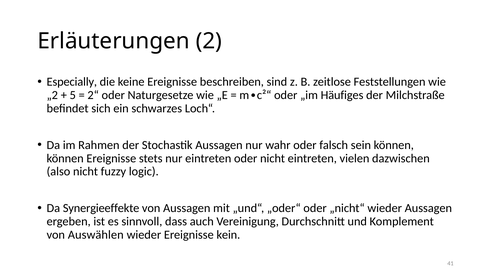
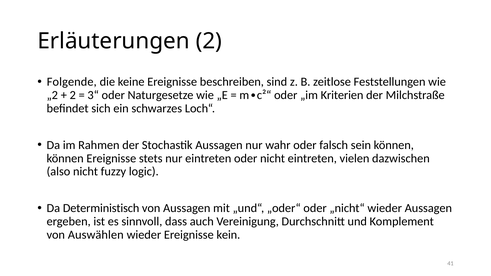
Especially: Especially -> Folgende (72, 82)
5: 5 -> 2 (73, 95)
2“: 2“ -> 3“ (93, 95)
Häufiges: Häufiges -> Kriterien (342, 95)
Synergieeffekte: Synergieeffekte -> Deterministisch (101, 208)
